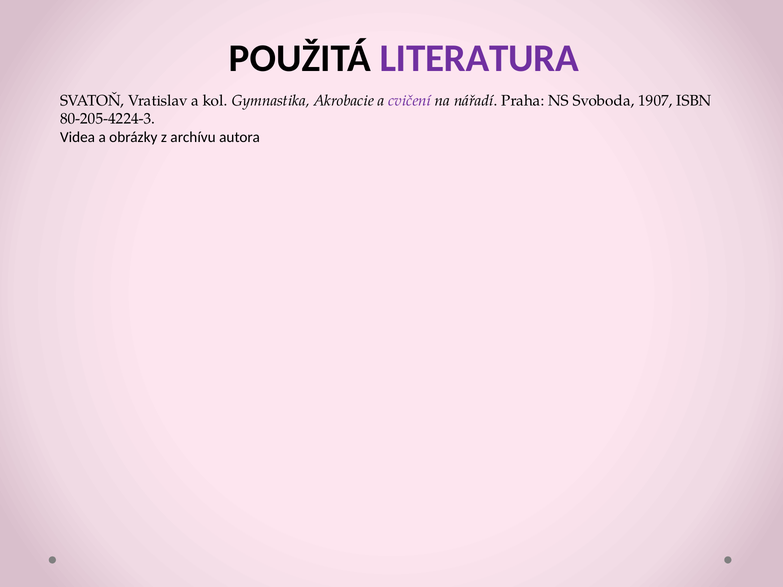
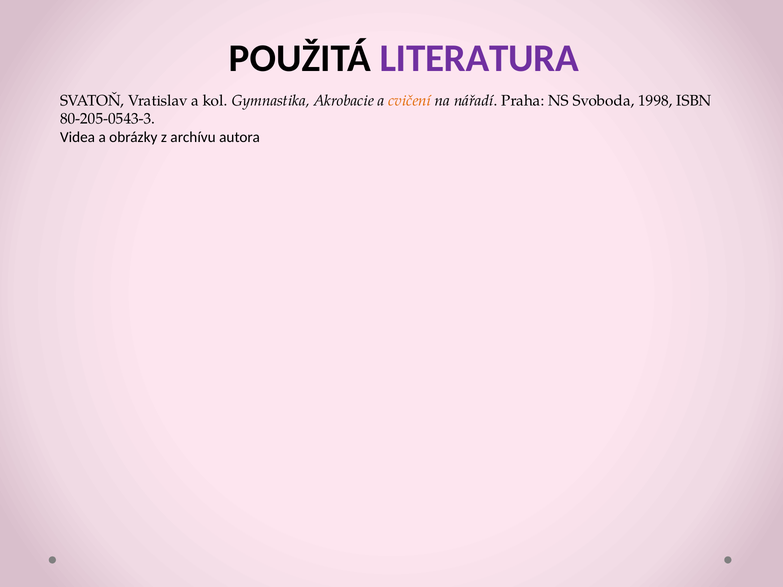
cvičení colour: purple -> orange (410, 101)
1907: 1907 -> 1998 (655, 101)
80-205-4224-3: 80-205-4224-3 -> 80-205-0543-3 (108, 119)
